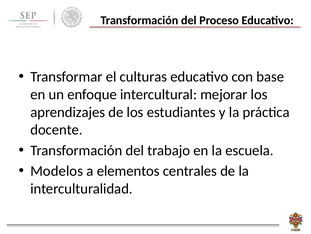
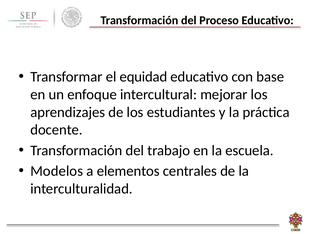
culturas: culturas -> equidad (143, 77)
